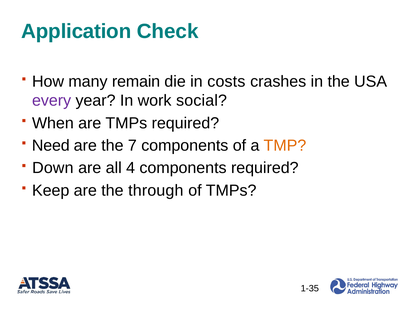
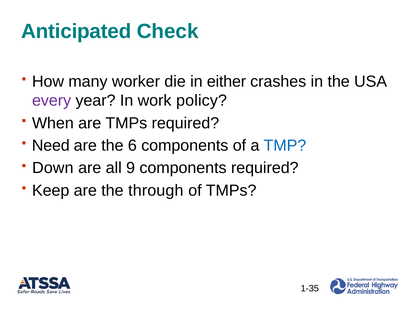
Application: Application -> Anticipated (76, 31)
remain: remain -> worker (136, 81)
costs: costs -> either (227, 81)
social: social -> policy (202, 101)
7: 7 -> 6 (132, 146)
TMP colour: orange -> blue (285, 146)
4: 4 -> 9 (131, 168)
